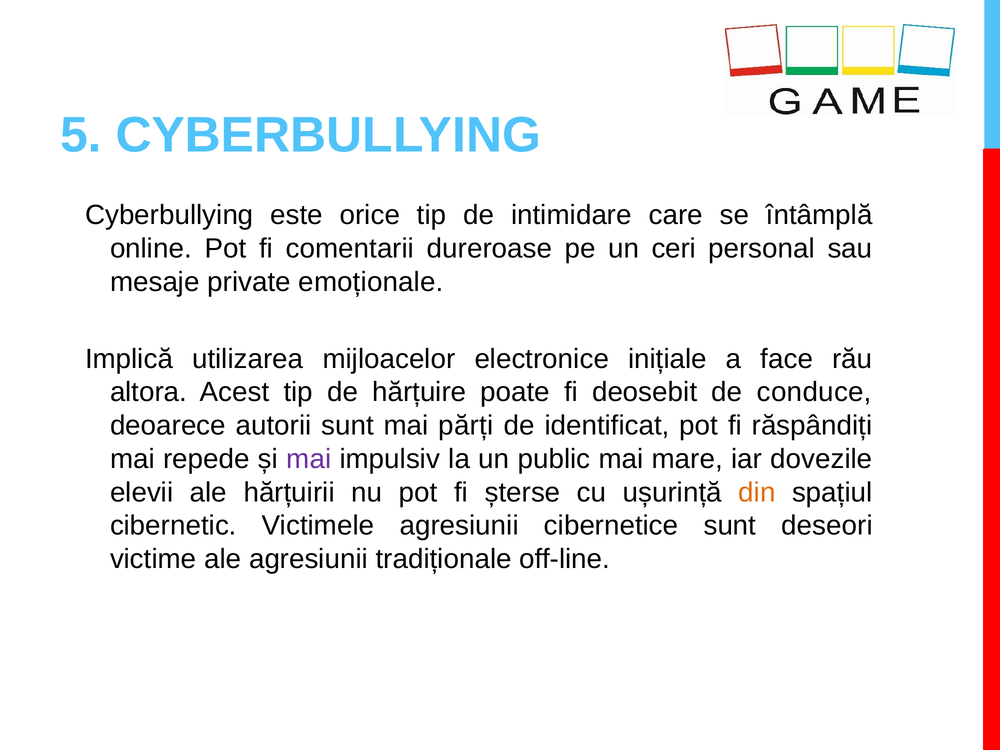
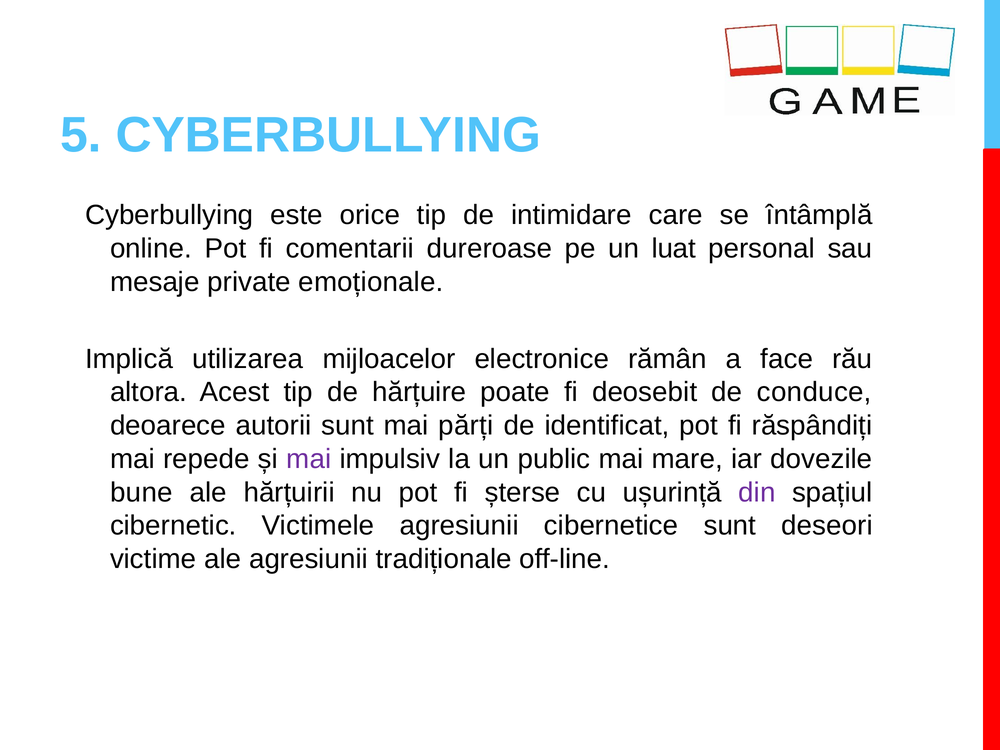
ceri: ceri -> luat (674, 249)
inițiale: inițiale -> rămân (667, 359)
elevii: elevii -> bune (141, 492)
din colour: orange -> purple (757, 492)
